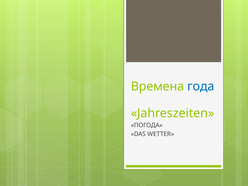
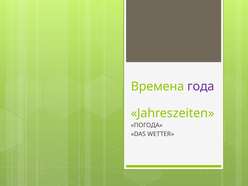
года colour: blue -> purple (201, 86)
